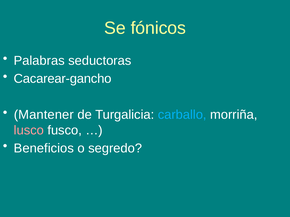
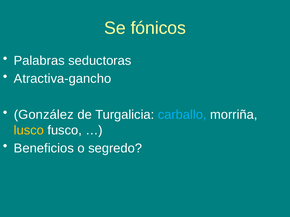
Cacarear-gancho: Cacarear-gancho -> Atractiva-gancho (62, 79)
Mantener: Mantener -> González (44, 115)
lusco colour: pink -> yellow (29, 130)
